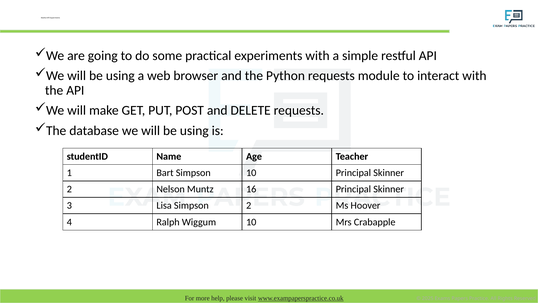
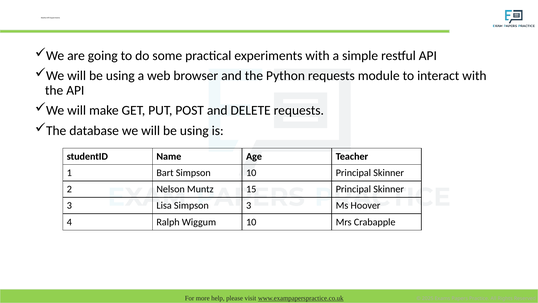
16: 16 -> 15 (251, 189)
Simpson 2: 2 -> 3 (249, 205)
